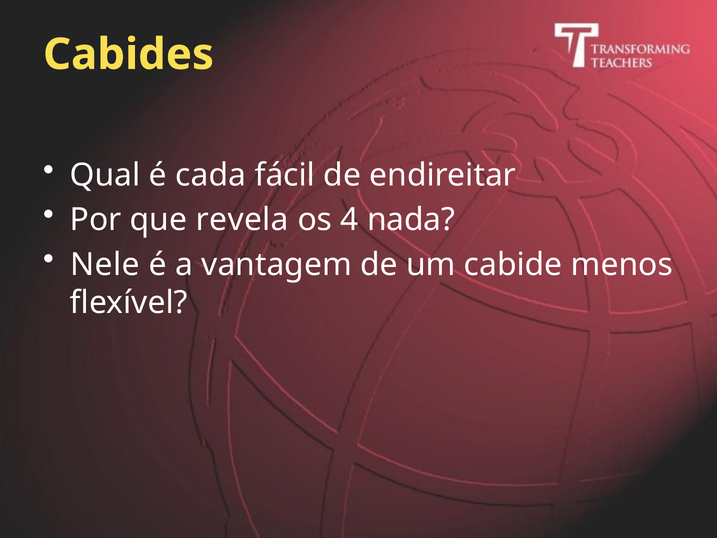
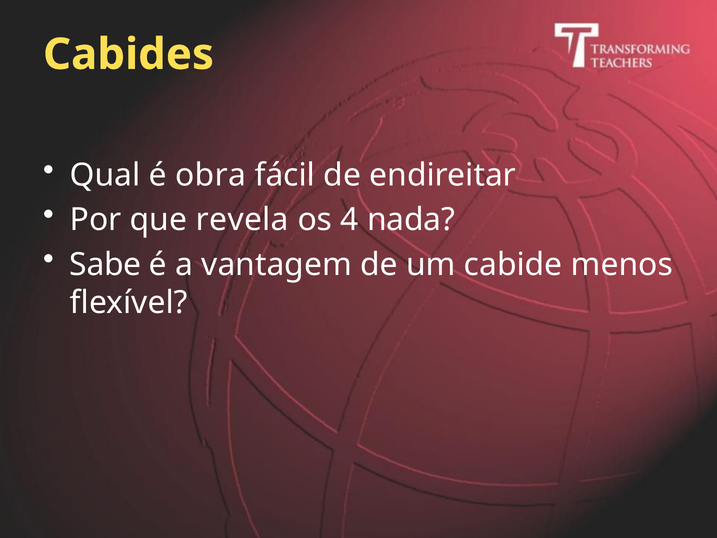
cada: cada -> obra (211, 175)
Nele: Nele -> Sabe (105, 264)
